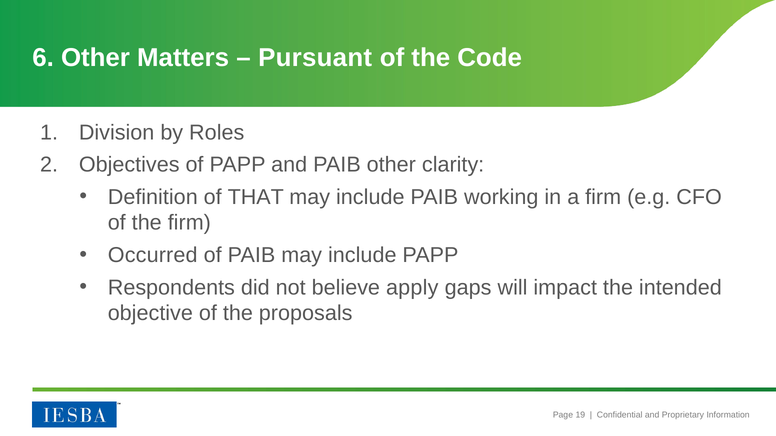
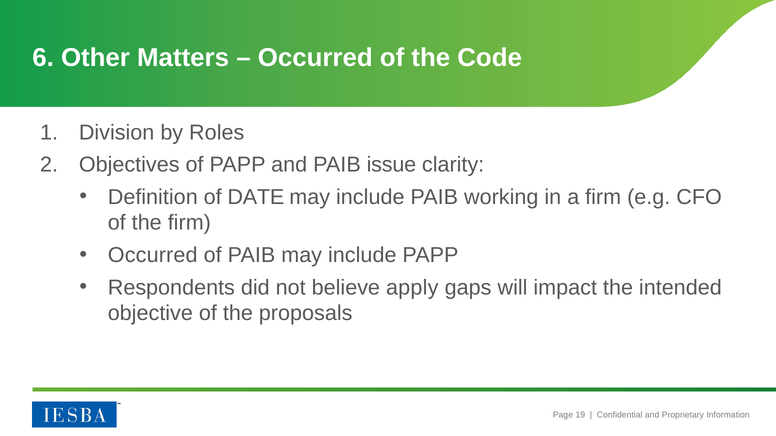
Pursuant: Pursuant -> Occurred (315, 58)
PAIB other: other -> issue (391, 165)
THAT: THAT -> DATE (256, 197)
